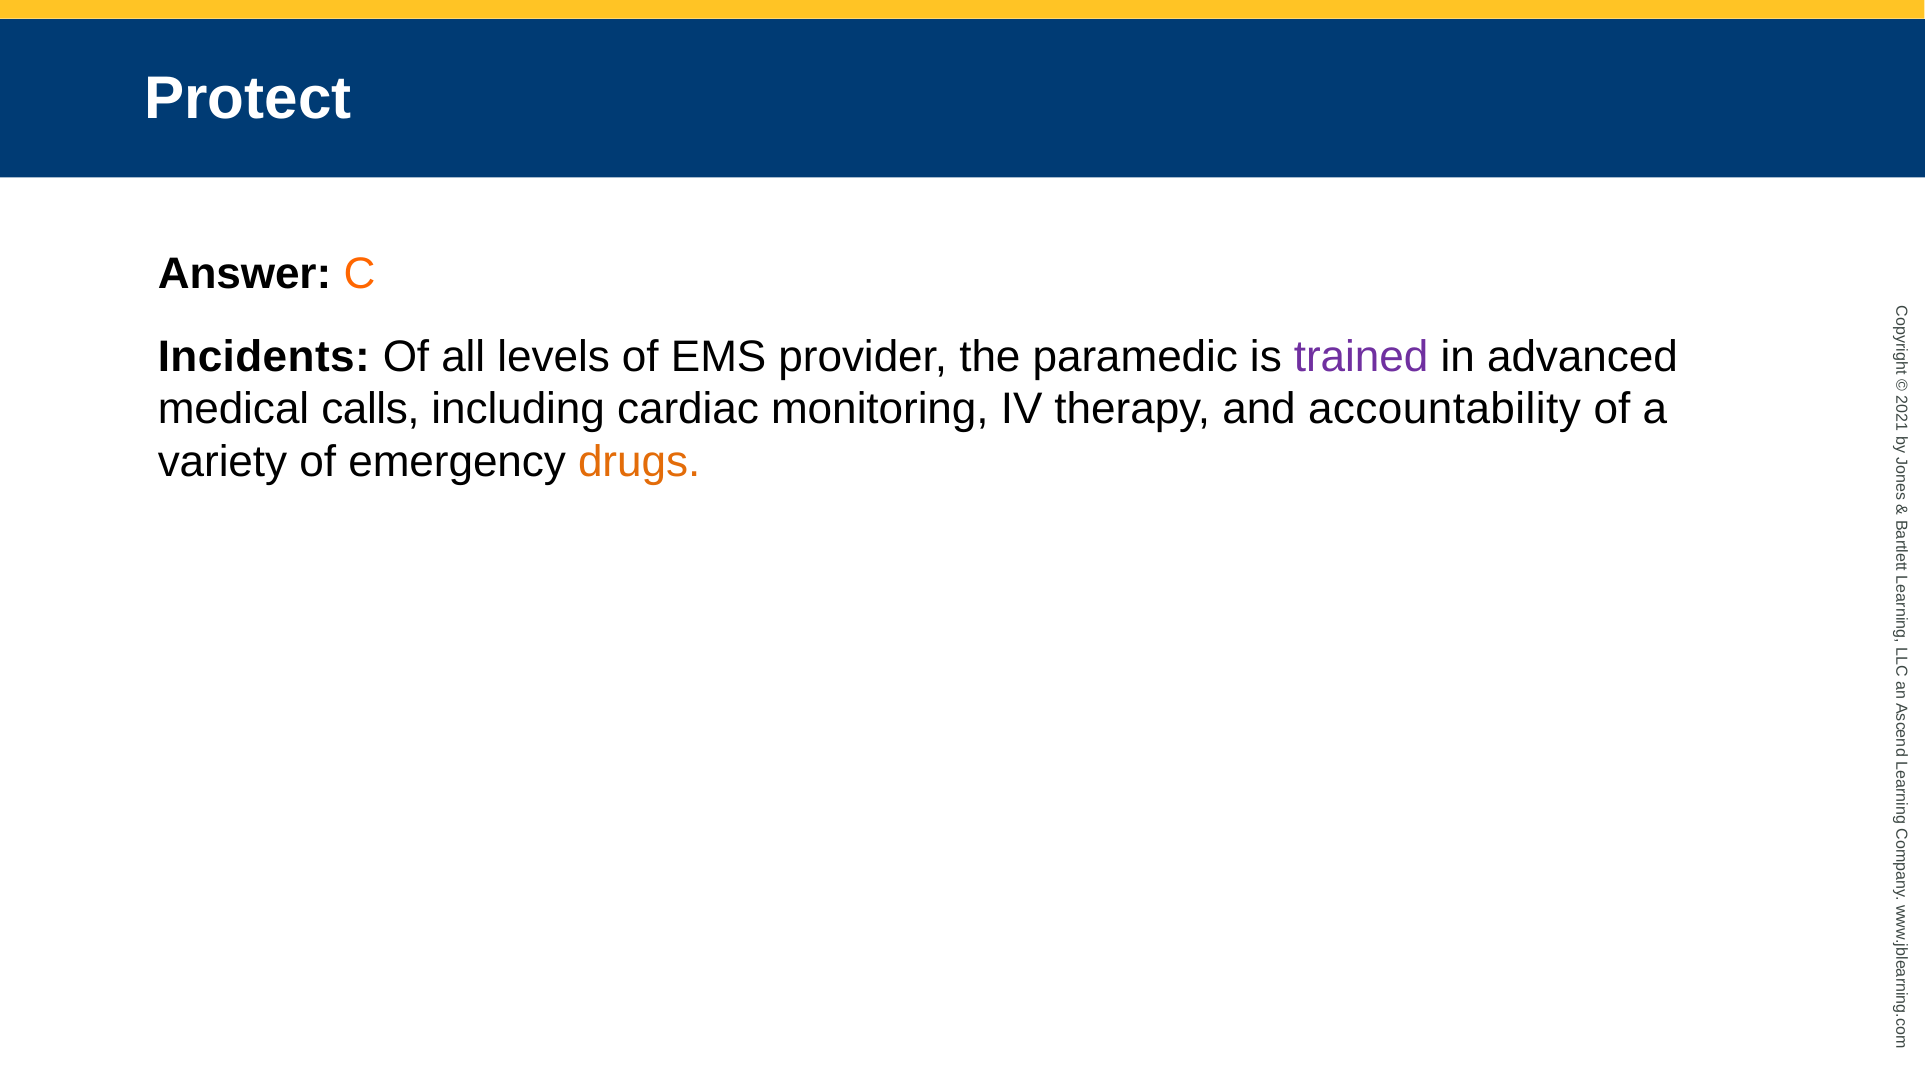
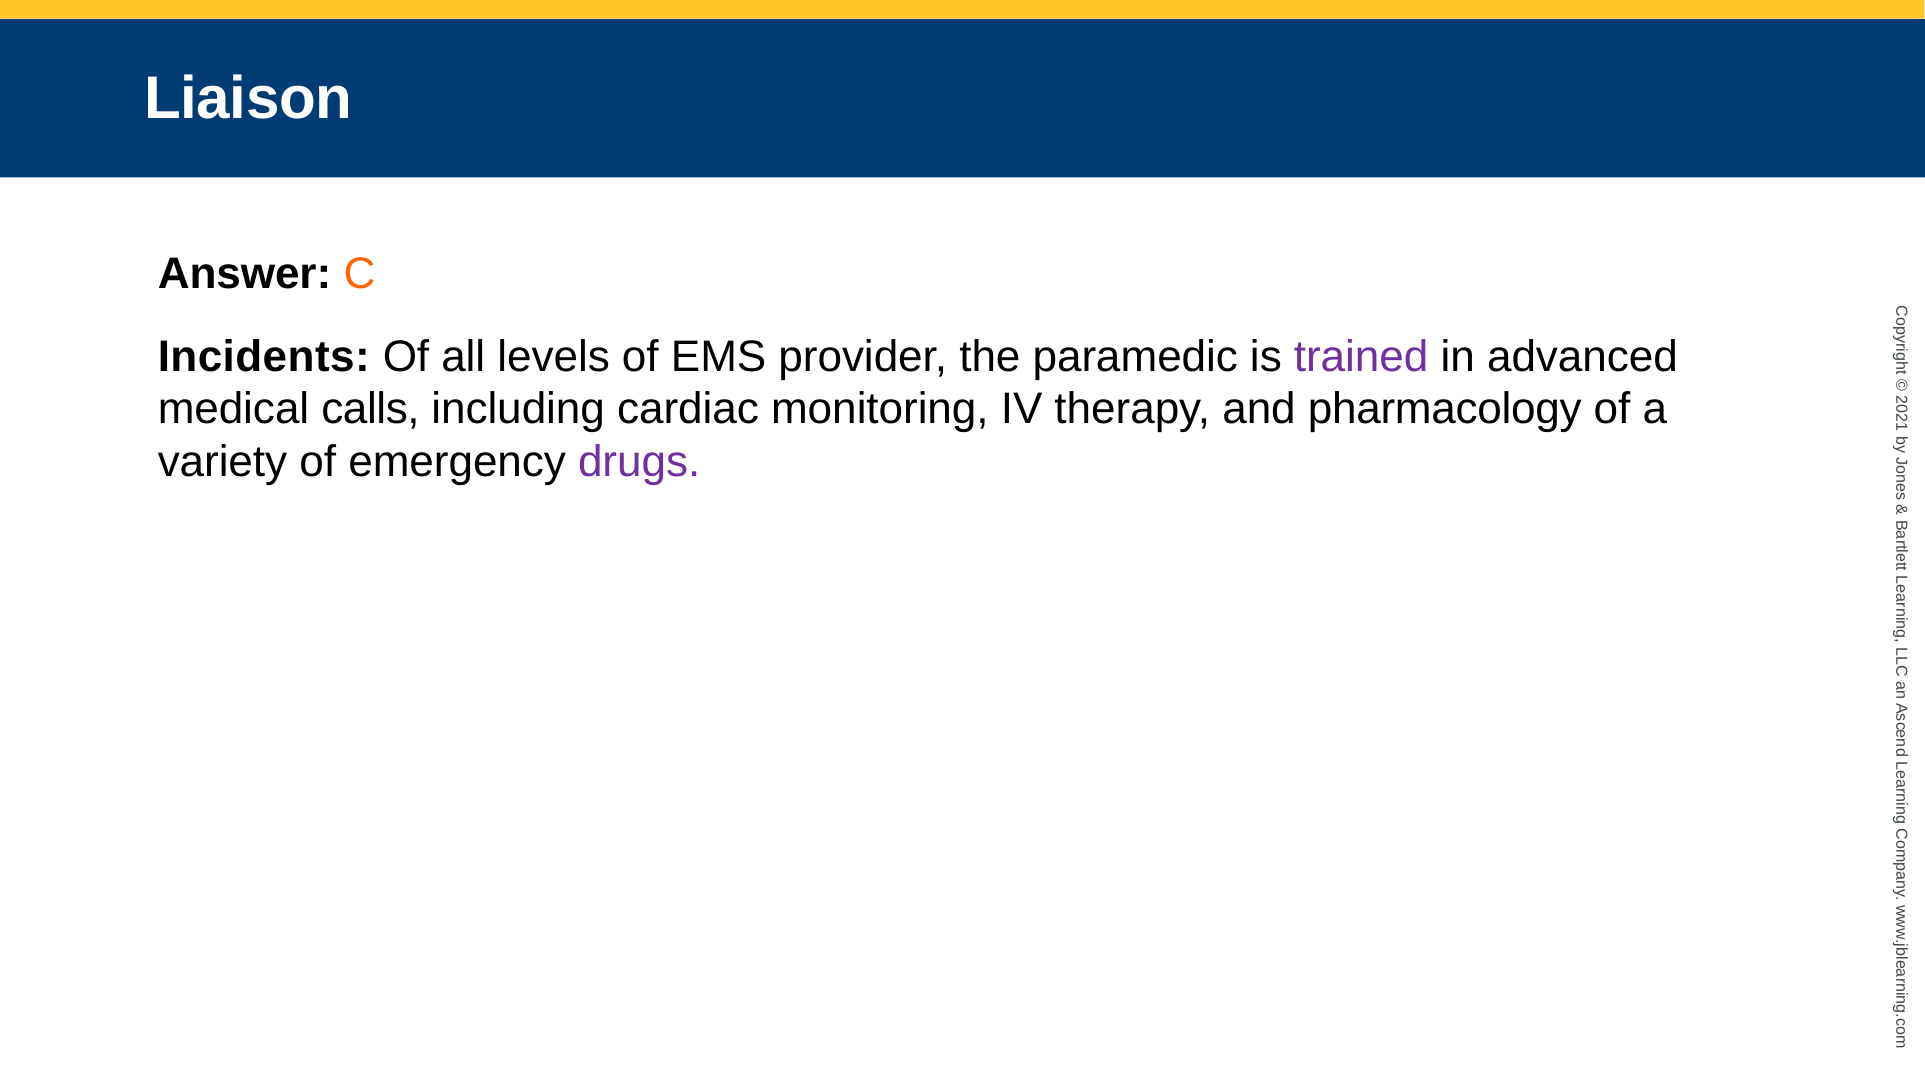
Protect: Protect -> Liaison (248, 99)
accountability: accountability -> pharmacology (1445, 409)
drugs colour: orange -> purple (639, 462)
